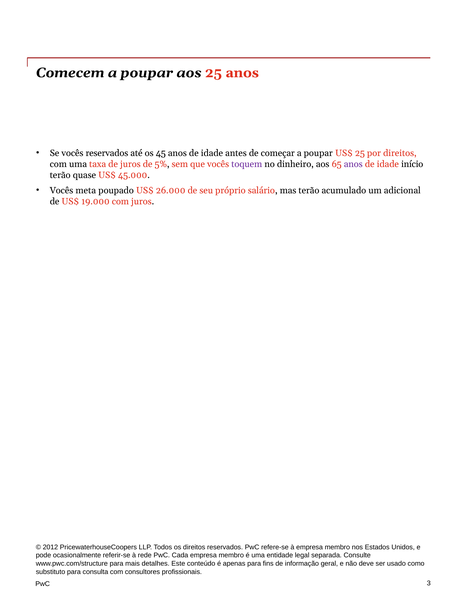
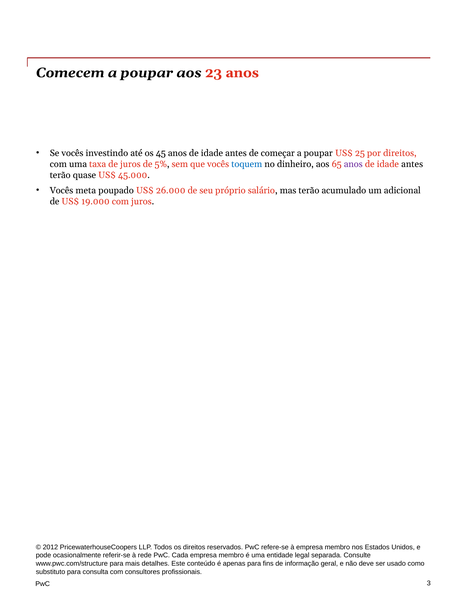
aos 25: 25 -> 23 (213, 73)
vocês reservados: reservados -> investindo (107, 153)
toquem colour: purple -> blue (247, 164)
início: início -> antes (412, 164)
